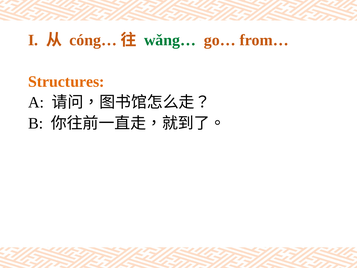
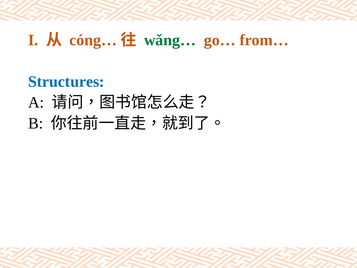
Structures colour: orange -> blue (66, 82)
